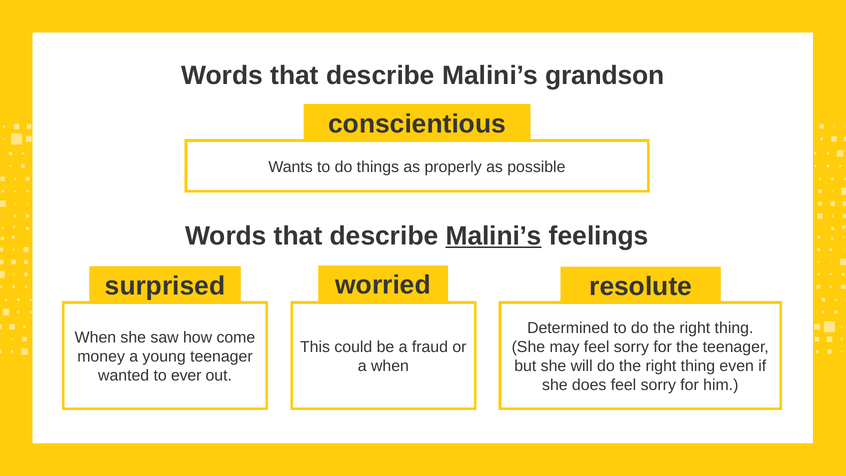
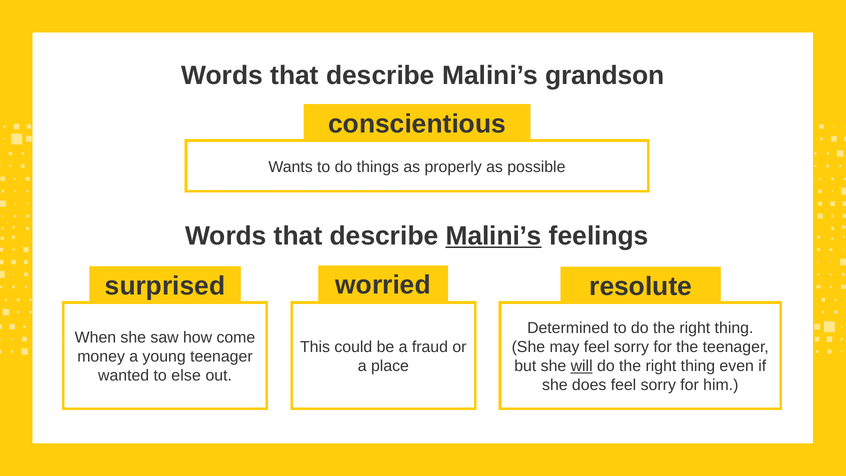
a when: when -> place (390, 366)
will underline: none -> present (582, 366)
ever: ever -> else (186, 376)
